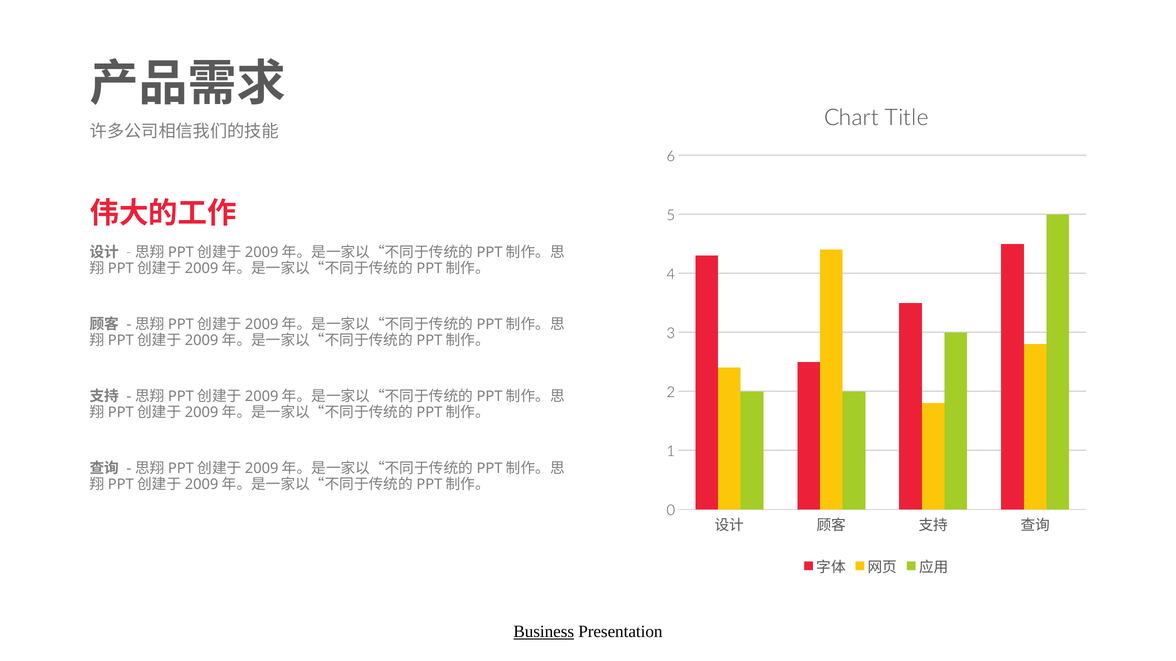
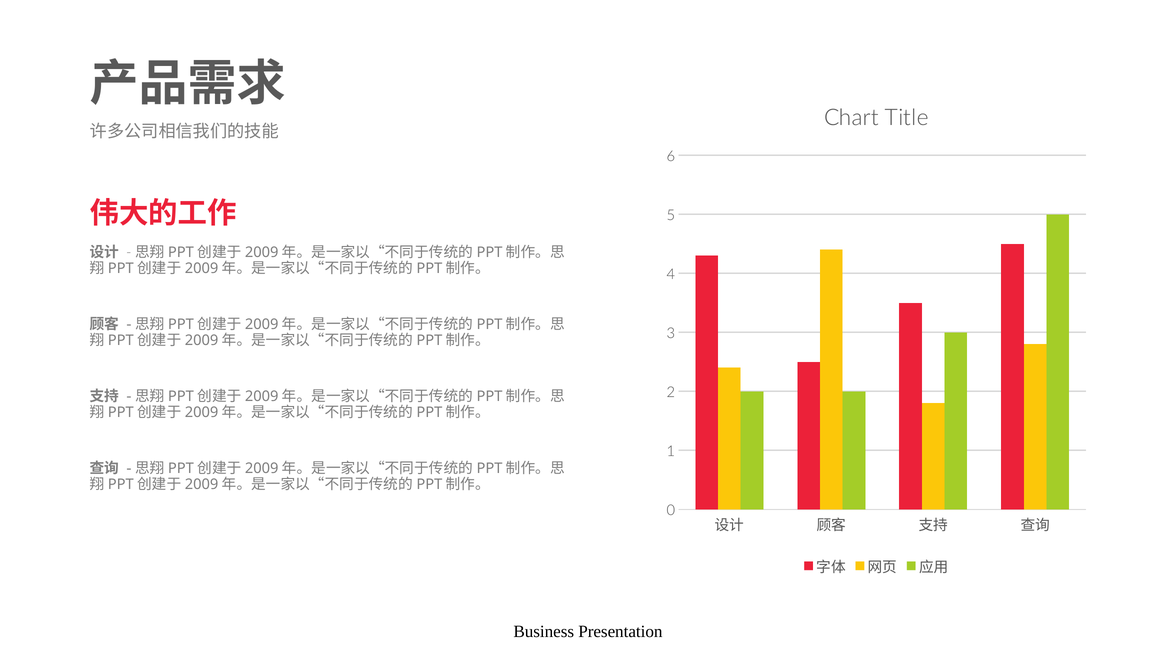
Business underline: present -> none (544, 632)
